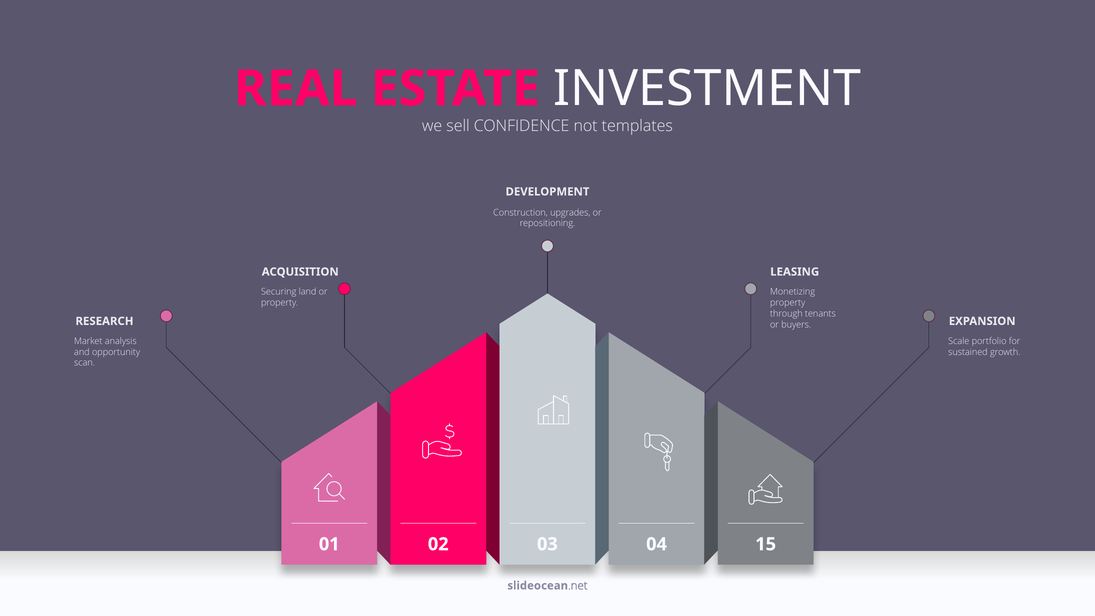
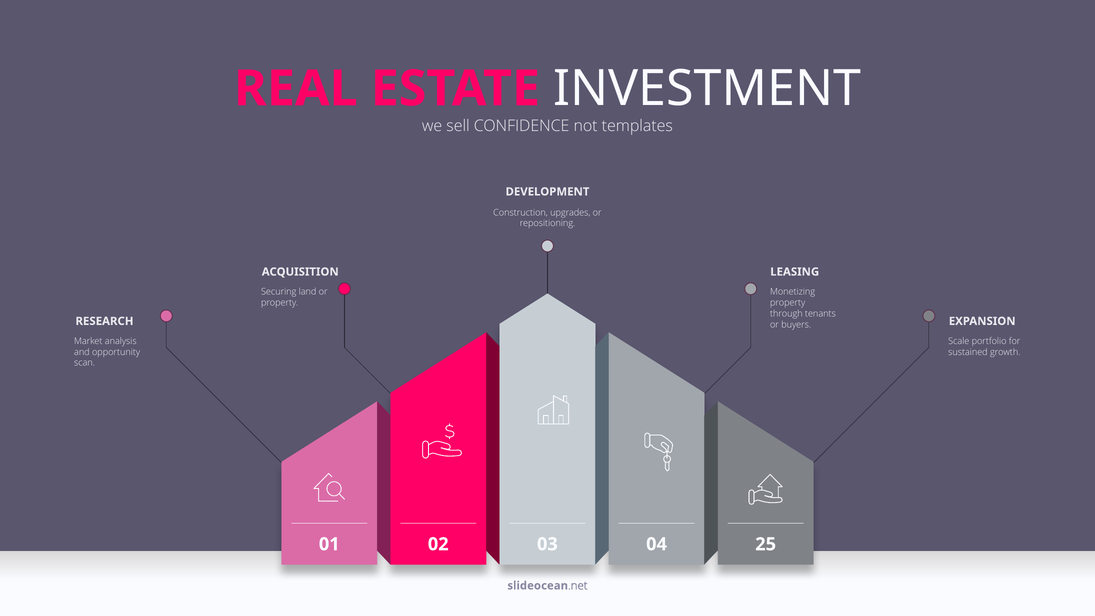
15: 15 -> 25 (766, 544)
